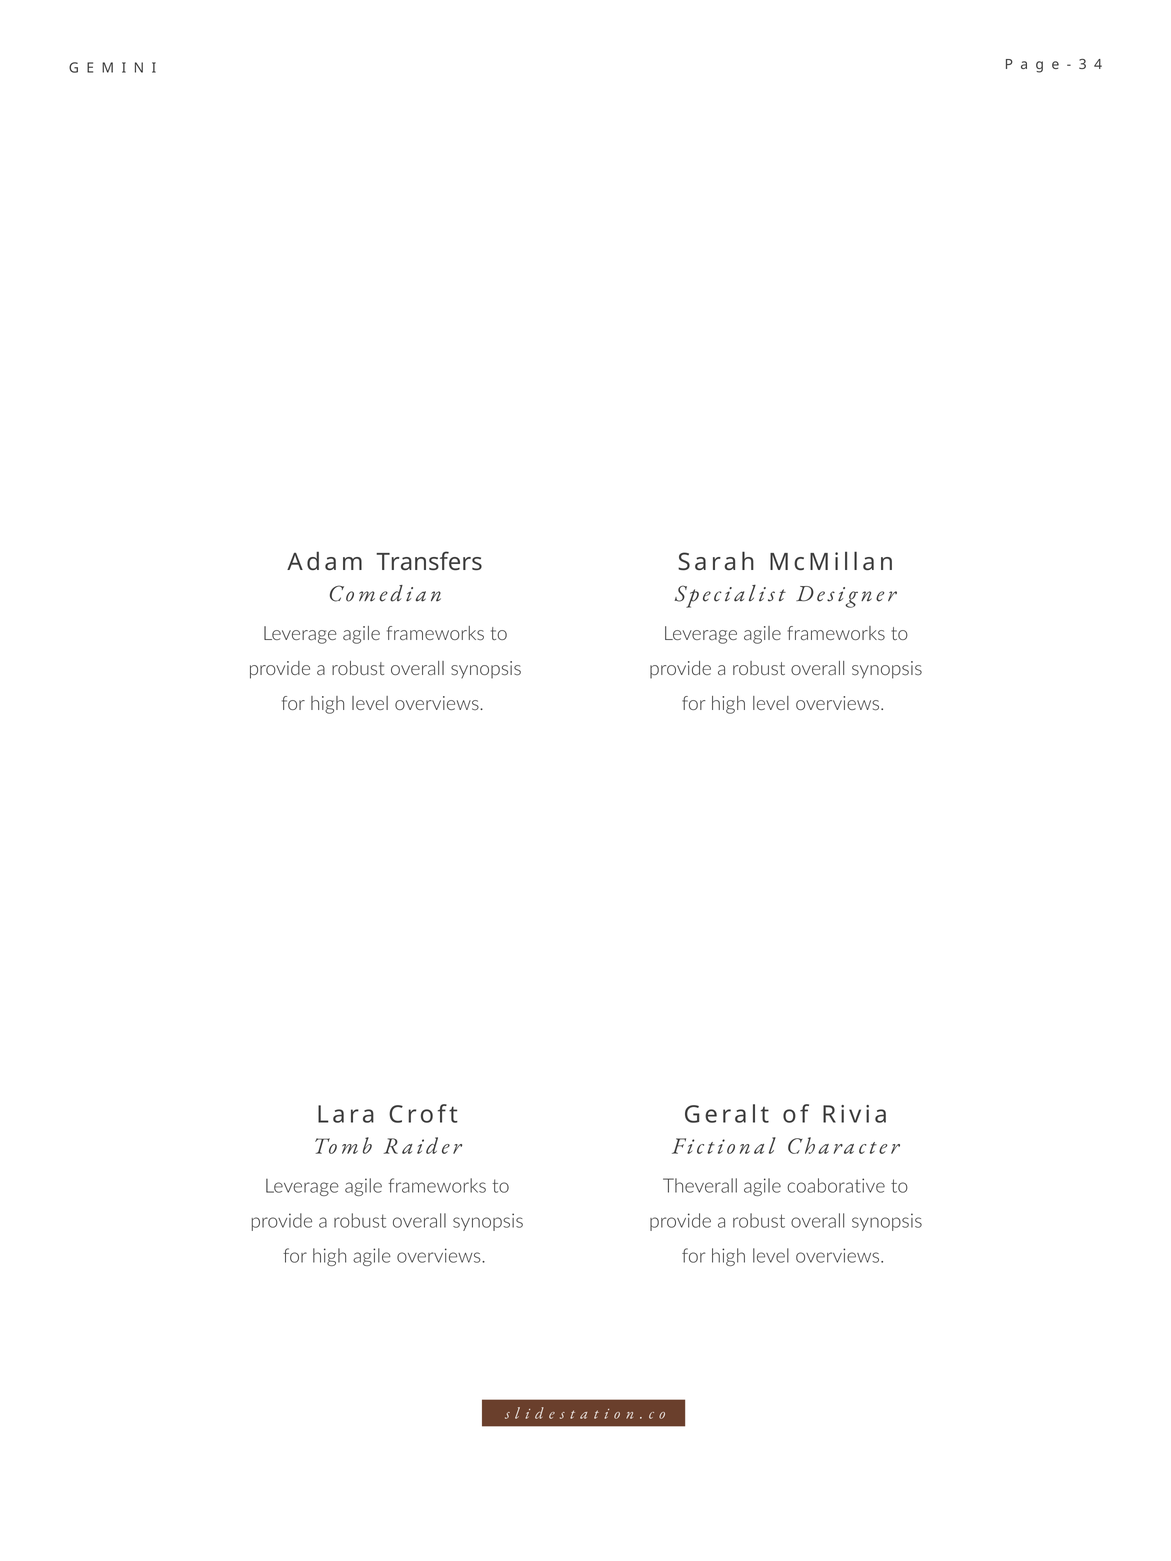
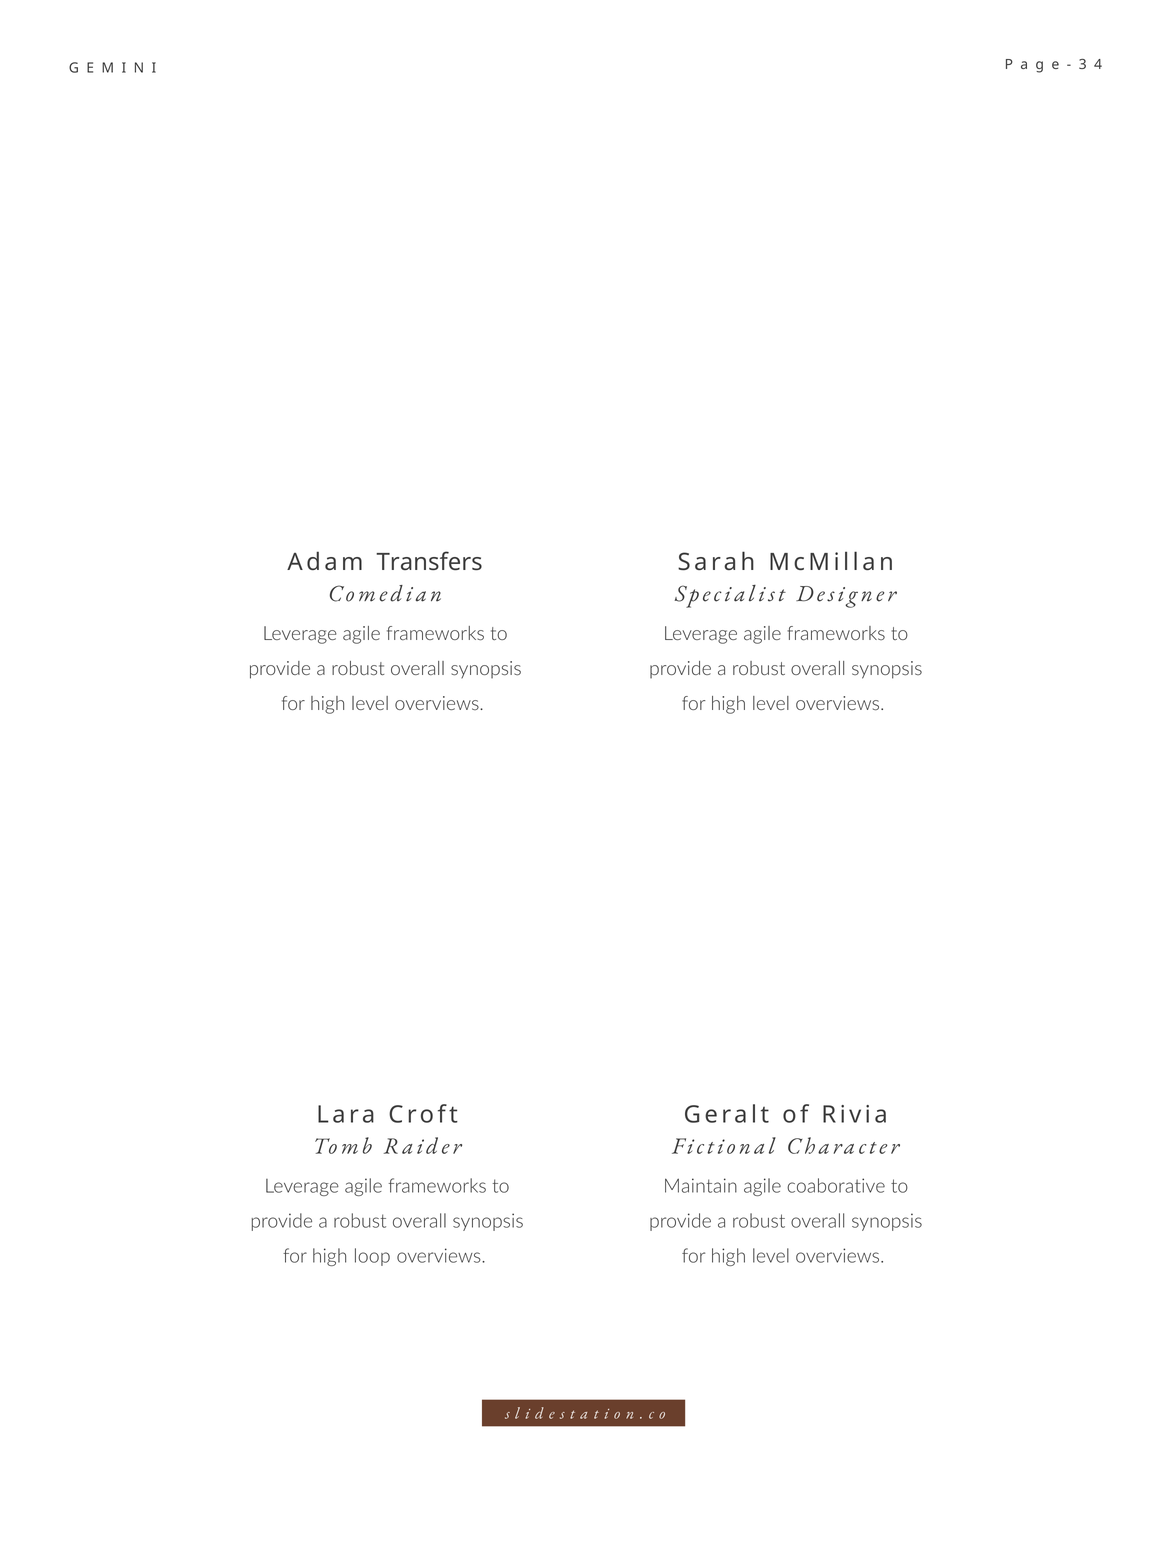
Theverall: Theverall -> Maintain (700, 1186)
high agile: agile -> loop (372, 1257)
